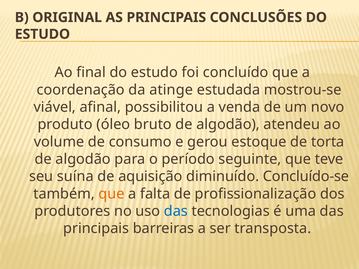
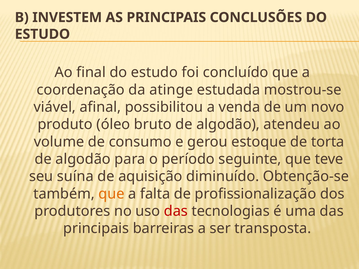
ORIGINAL: ORIGINAL -> INVESTEM (67, 17)
Concluído-se: Concluído-se -> Obtenção-se (306, 177)
das colour: blue -> red (176, 211)
